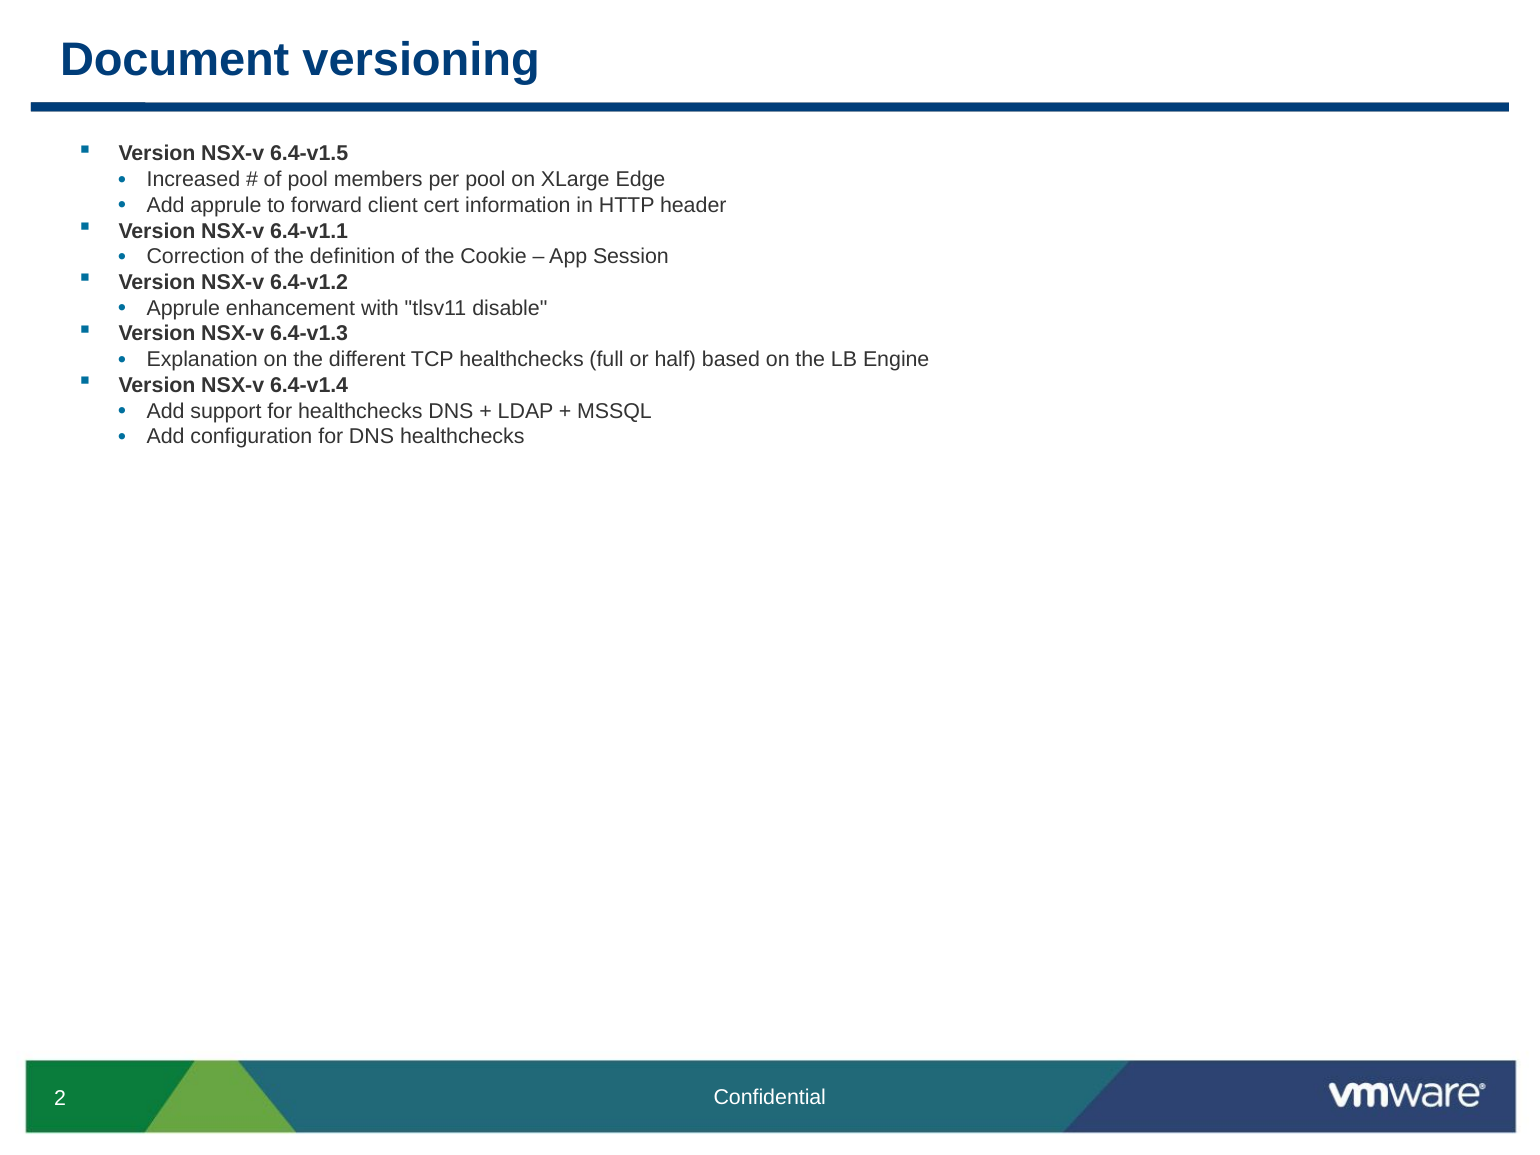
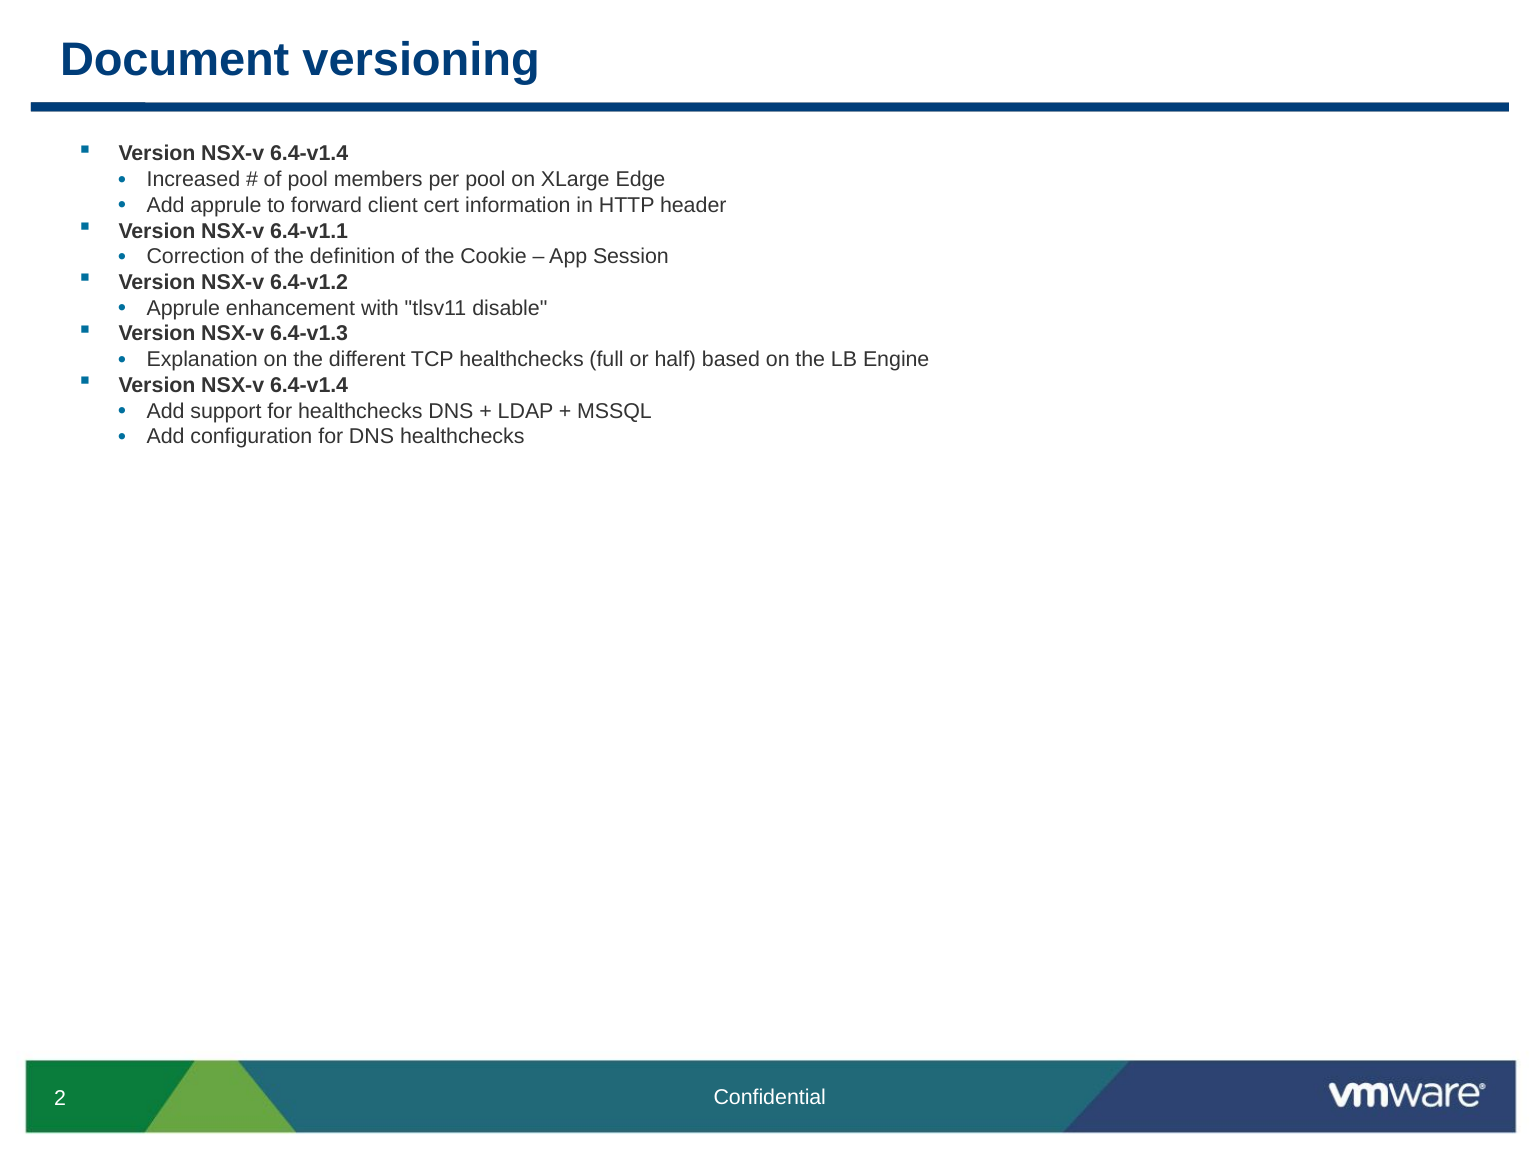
6.4-v1.5: 6.4-v1.5 -> 6.4-v1.4 (309, 154)
